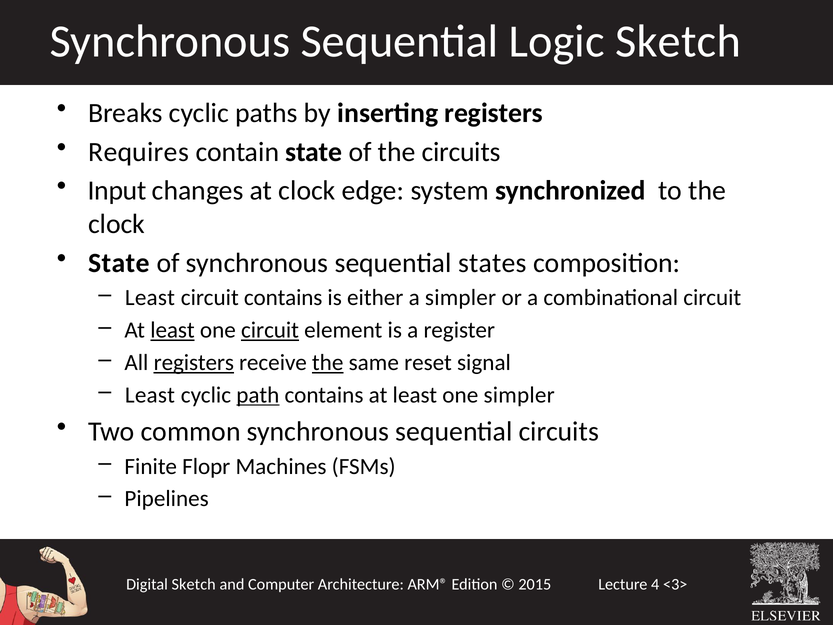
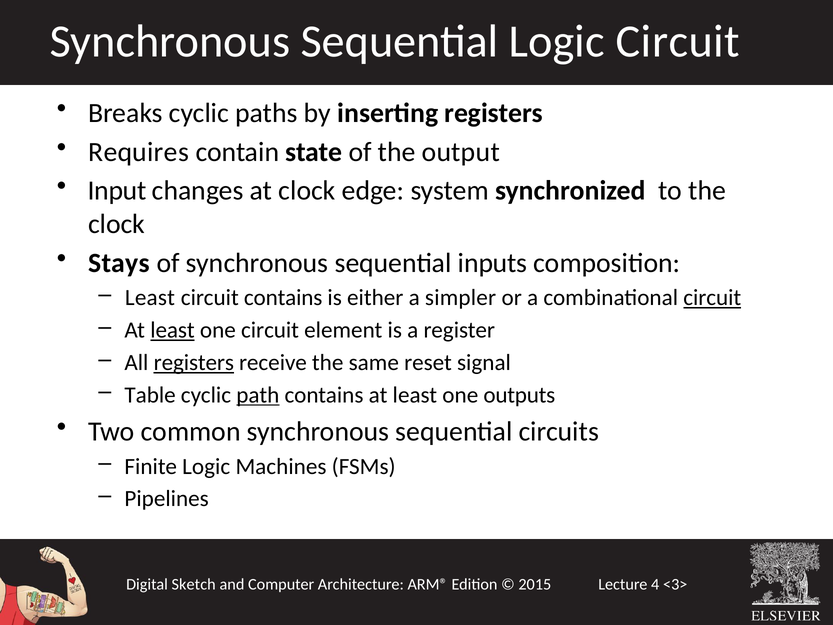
Logic Sketch: Sketch -> Circuit (678, 41)
the circuits: circuits -> output (461, 152)
State: State -> Stays (119, 263)
states: states -> inputs (493, 263)
circuit underline: none -> present (712, 298)
circuit underline: present -> none (270, 330)
the underline: present -> none (328, 363)
Least: Least -> Table (150, 395)
one simpler: simpler -> outputs (519, 395)
Finite Flopr: Flopr -> Logic (206, 466)
